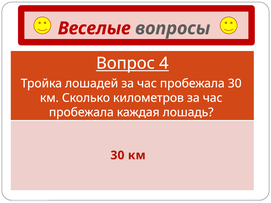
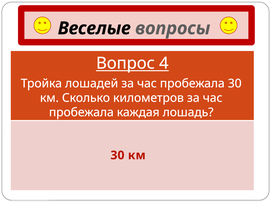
Веселые colour: red -> black (94, 28)
